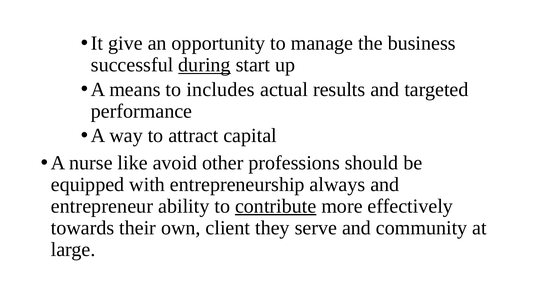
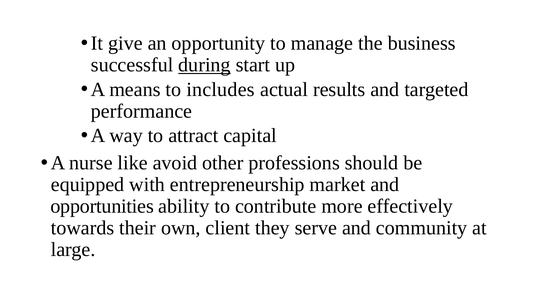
always: always -> market (337, 184)
entrepreneur: entrepreneur -> opportunities (102, 206)
contribute underline: present -> none (276, 206)
